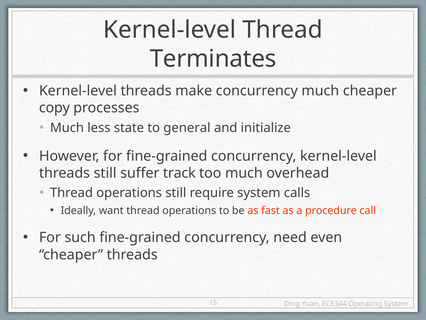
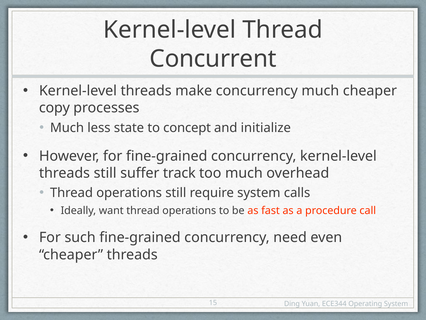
Terminates: Terminates -> Concurrent (213, 59)
general: general -> concept (187, 128)
